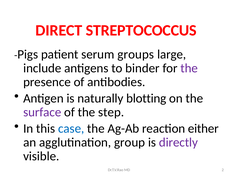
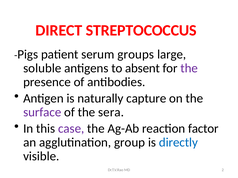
include: include -> soluble (42, 68)
binder: binder -> absent (143, 68)
blotting: blotting -> capture (146, 99)
step: step -> sera (111, 113)
case colour: blue -> purple (71, 129)
either: either -> factor (203, 129)
directly colour: purple -> blue (178, 143)
